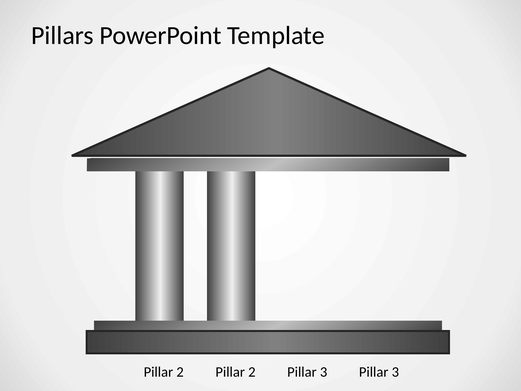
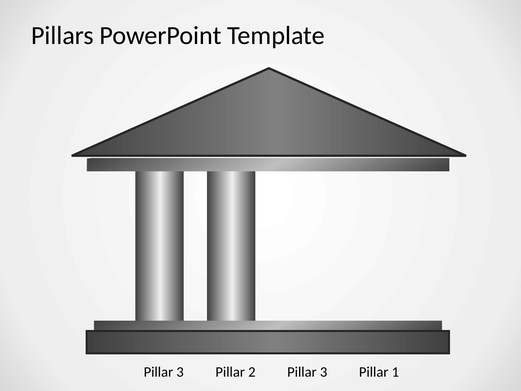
2: 2 -> 3 (180, 372)
3 Pillar 3: 3 -> 1 (395, 372)
